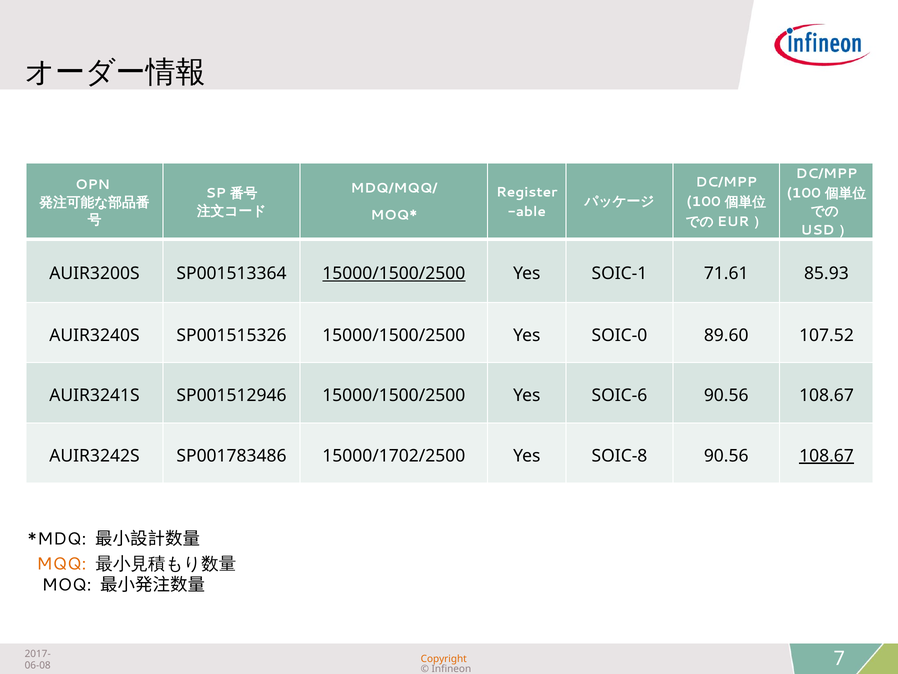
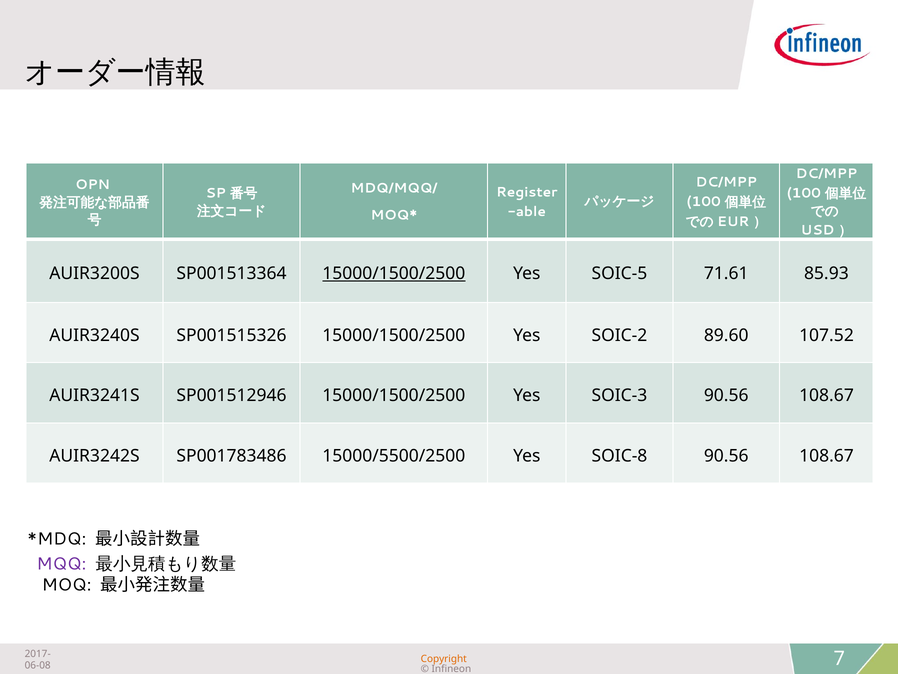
SOIC-1: SOIC-1 -> SOIC-5 (619, 273)
SOIC-0: SOIC-0 -> SOIC-2 (619, 335)
SOIC-6: SOIC-6 -> SOIC-3 (619, 395)
15000/1702/2500: 15000/1702/2500 -> 15000/5500/2500 (394, 455)
108.67 underline: present -> none (827, 455)
MQQ colour: orange -> purple (61, 563)
